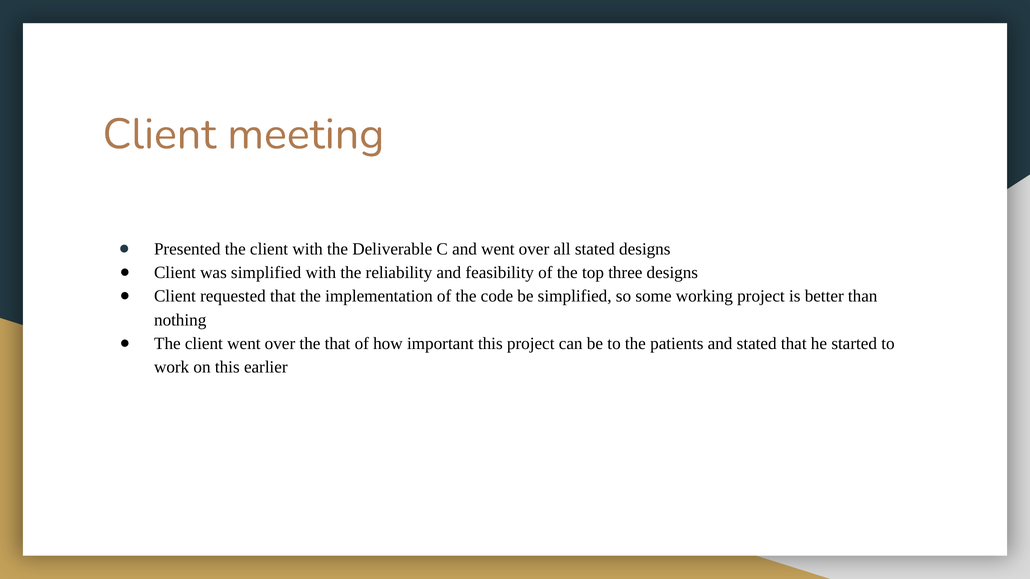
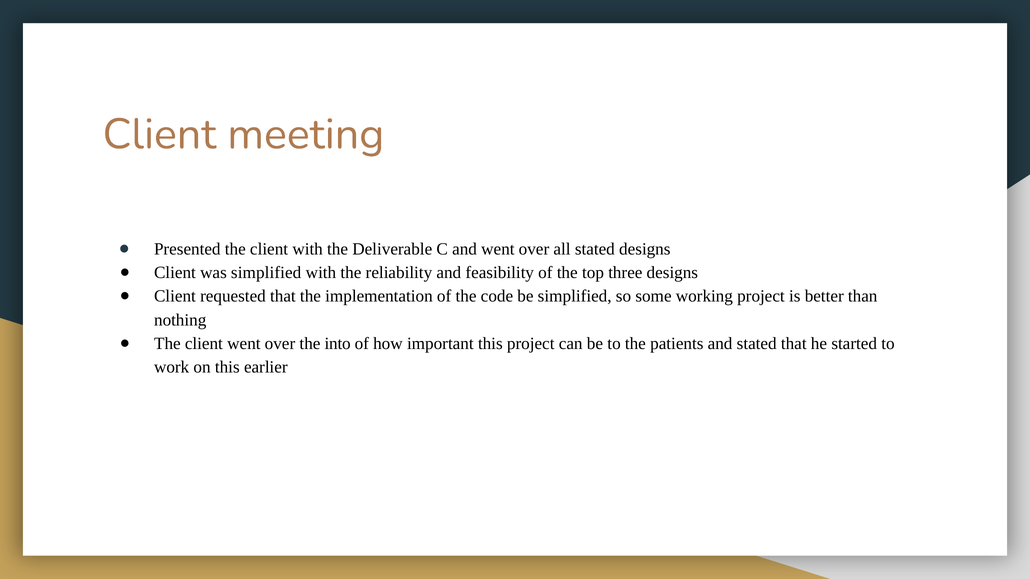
the that: that -> into (338, 344)
